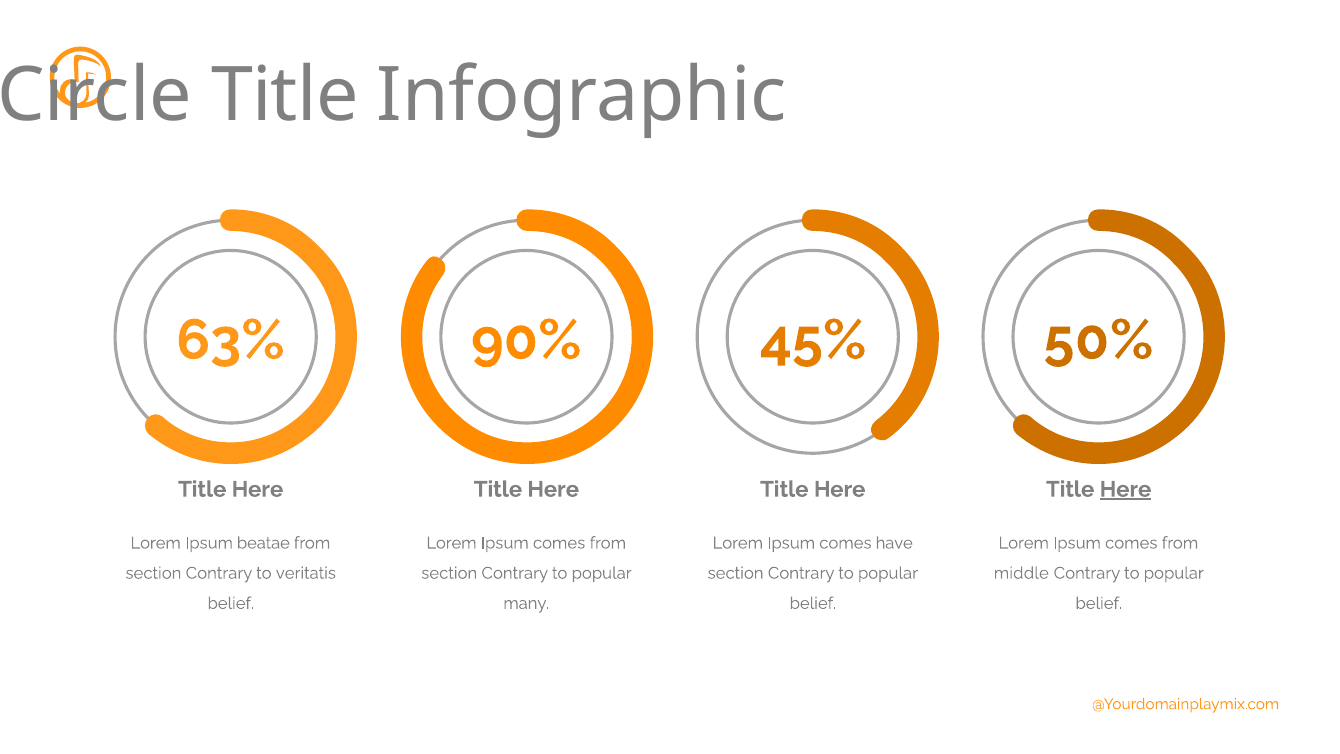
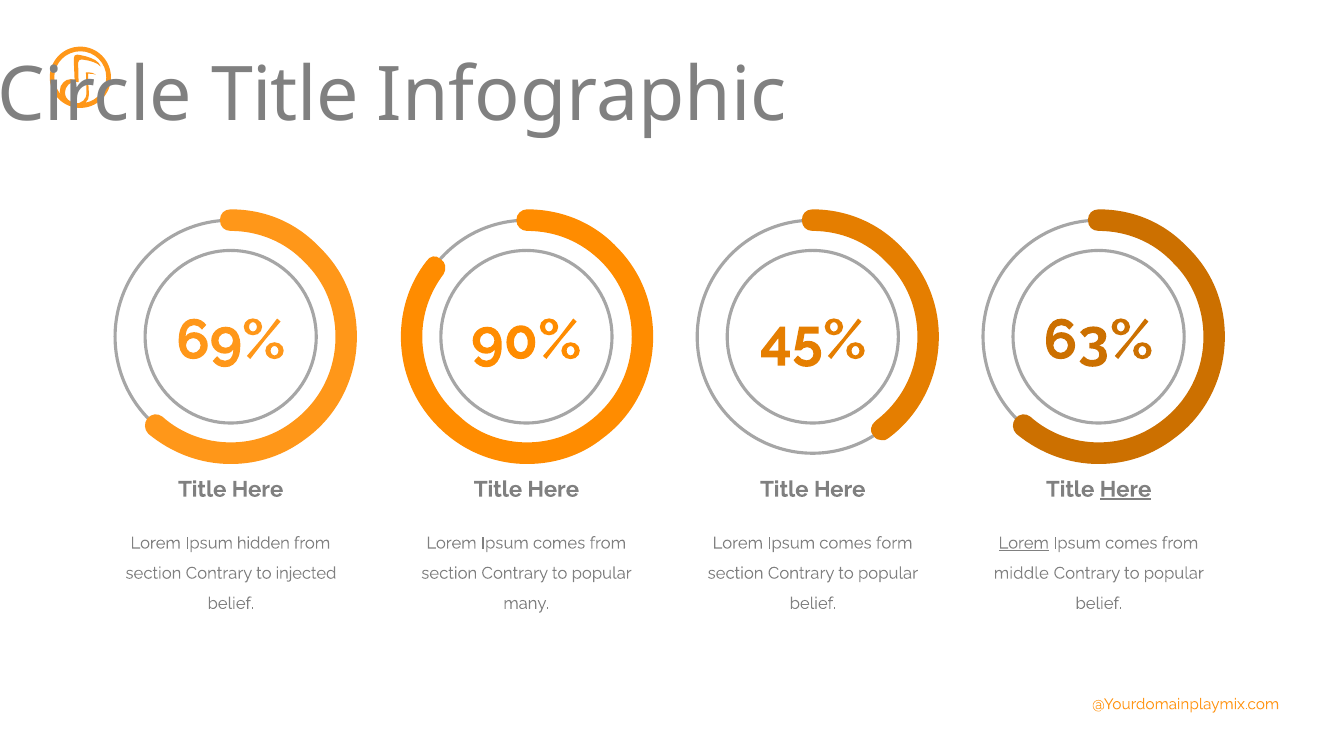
63%: 63% -> 69% (231, 340)
50%: 50% -> 63% (1099, 340)
beatae: beatae -> hidden (263, 543)
have: have -> form (894, 543)
Lorem underline: none -> present (1024, 543)
veritatis: veritatis -> injected (306, 573)
